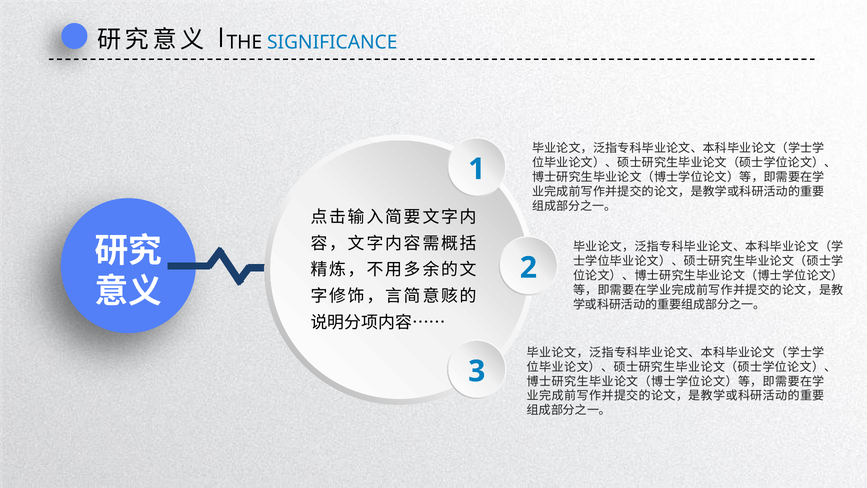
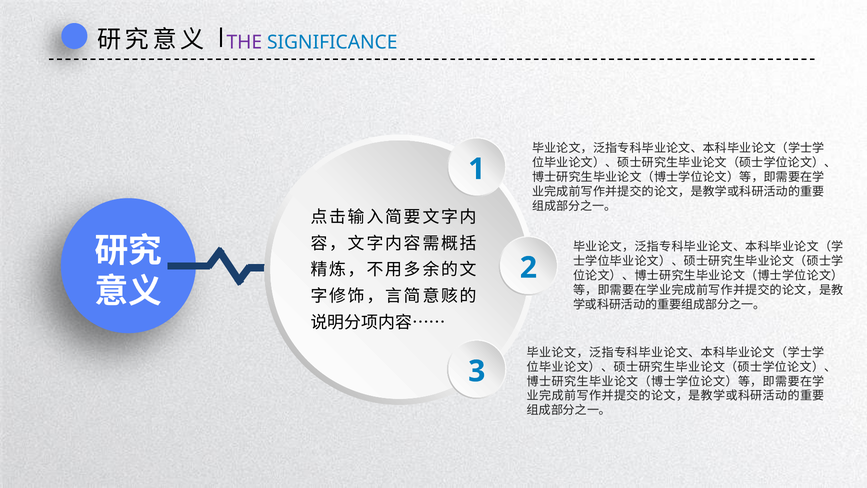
THE colour: black -> purple (244, 43)
